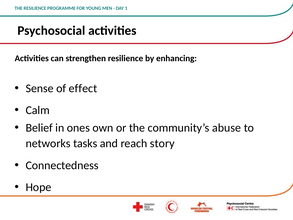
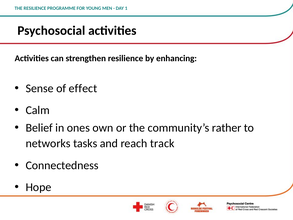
abuse: abuse -> rather (227, 128)
story: story -> track (162, 143)
